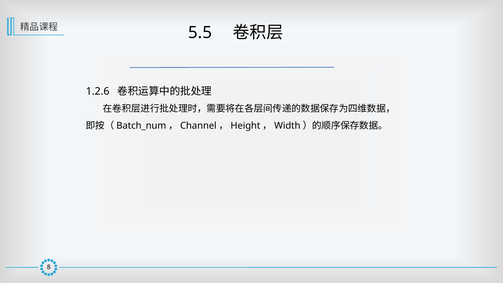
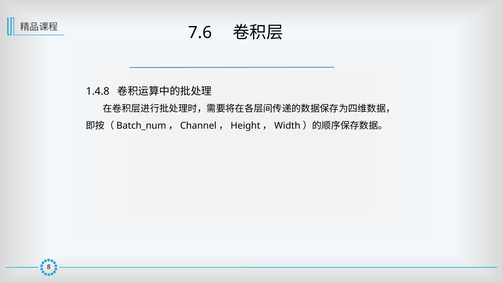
5.5: 5.5 -> 7.6 (200, 33)
1.2.6: 1.2.6 -> 1.4.8 (98, 91)
